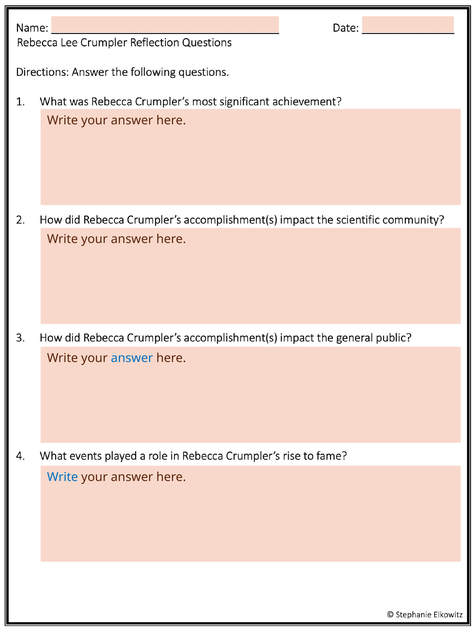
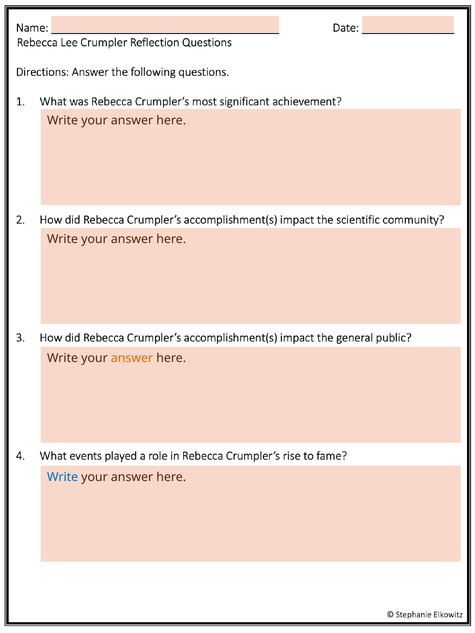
answer colour: blue -> orange (132, 358)
